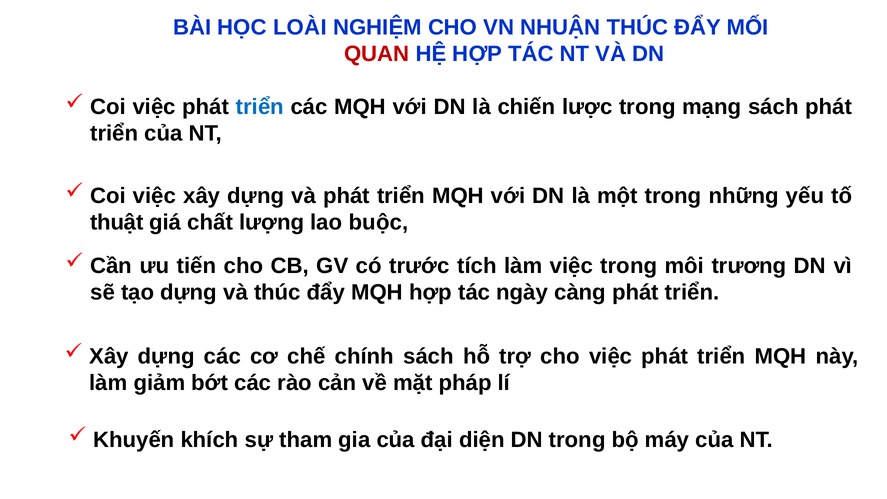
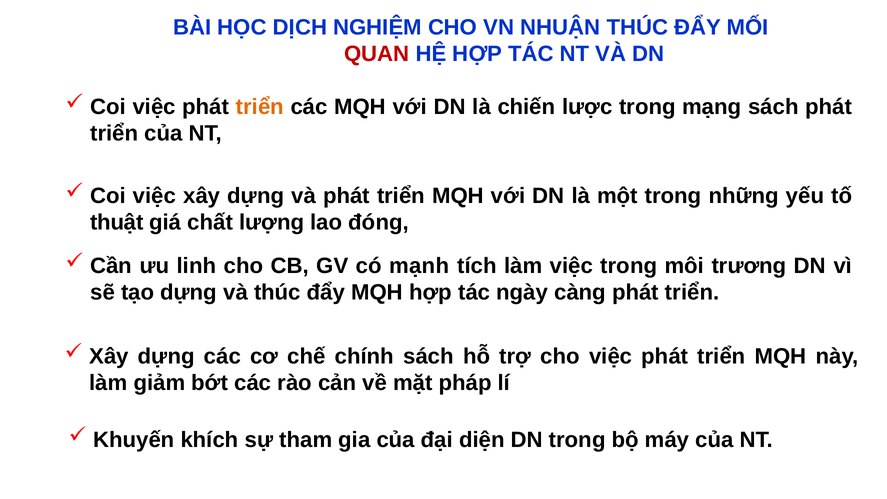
LOÀI: LOÀI -> DỊCH (300, 27)
triển colour: blue -> orange (260, 107)
buộc: buộc -> đóng (379, 223)
tiến: tiến -> linh (196, 266)
trước: trước -> mạnh (419, 266)
